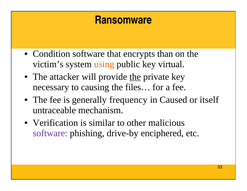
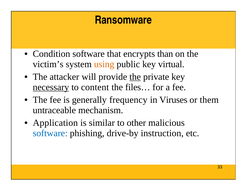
necessary underline: none -> present (51, 87)
causing: causing -> content (95, 87)
Caused: Caused -> Viruses (173, 100)
itself: itself -> them (209, 100)
Verification: Verification -> Application (55, 123)
software colour: purple -> blue (50, 133)
enciphered: enciphered -> instruction (162, 133)
